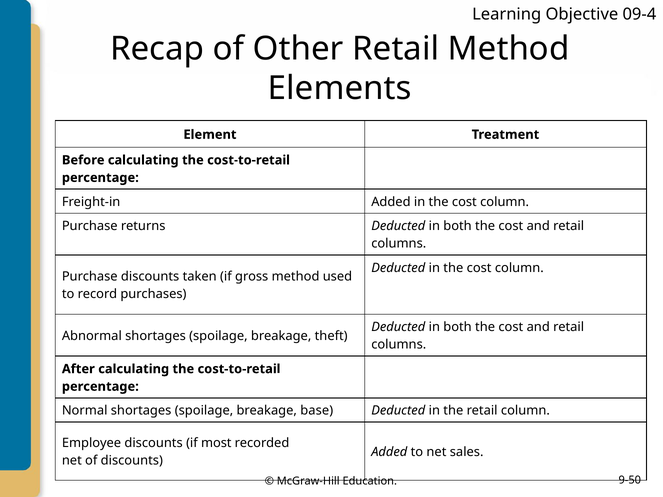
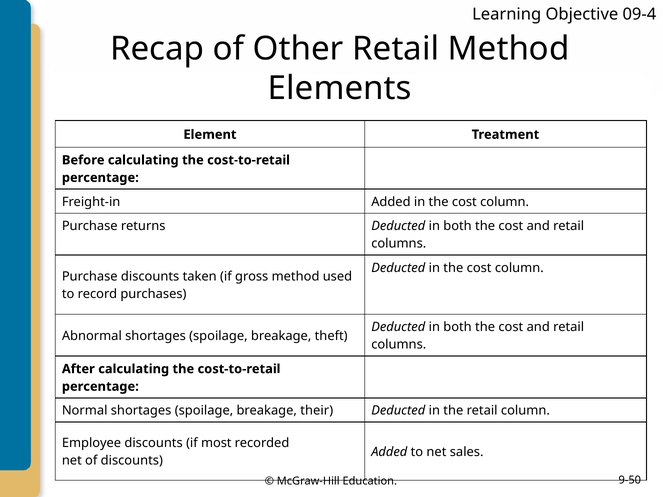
base: base -> their (317, 411)
